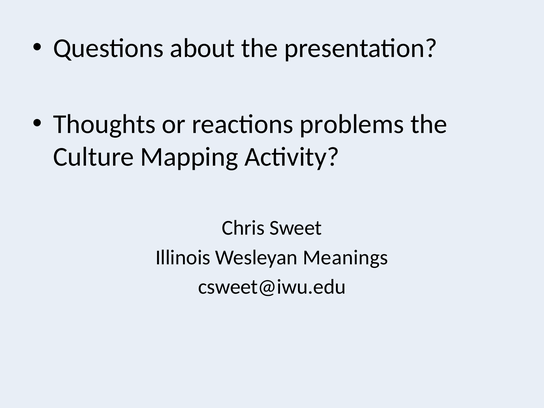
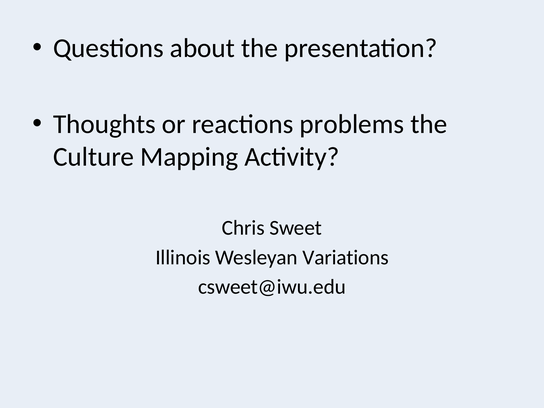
Meanings: Meanings -> Variations (346, 257)
